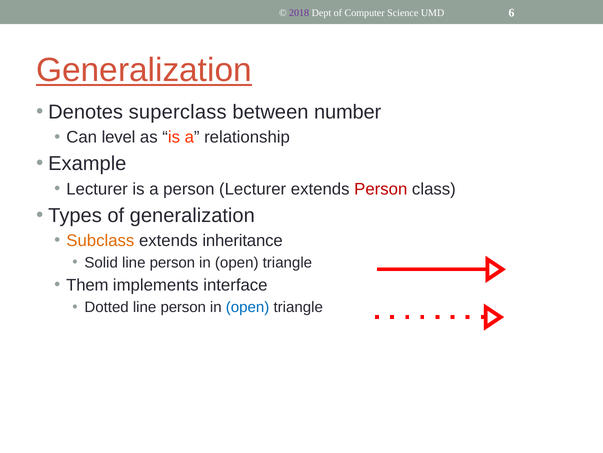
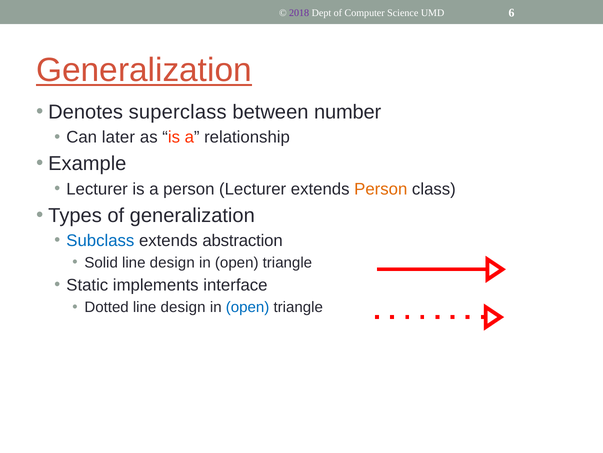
level: level -> later (118, 137)
Person colour: red -> orange (381, 189)
Subclass colour: orange -> blue (100, 240)
inheritance: inheritance -> abstraction (243, 240)
Solid line person: person -> design (172, 262)
Them: Them -> Static (87, 285)
Dotted line person: person -> design (183, 307)
